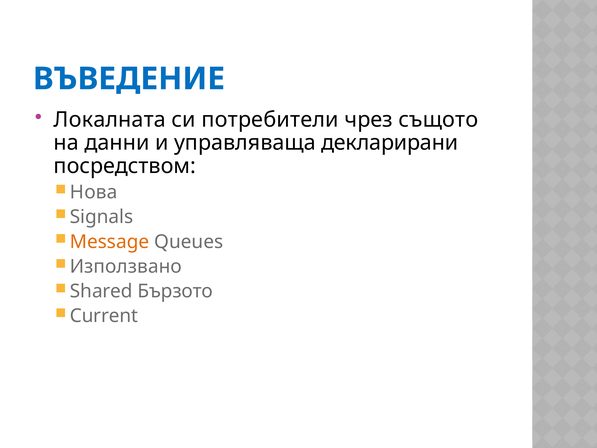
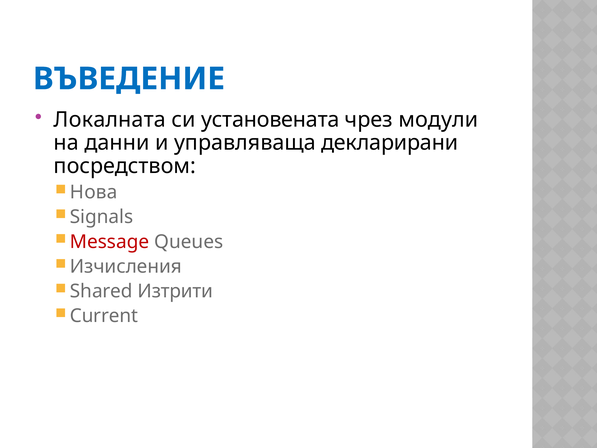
потребители: потребители -> установената (270, 120)
същото: същото -> модули (438, 120)
Message colour: orange -> red (110, 242)
Използвано: Използвано -> Изчисления (126, 266)
Бързото: Бързото -> Изтрити (175, 291)
